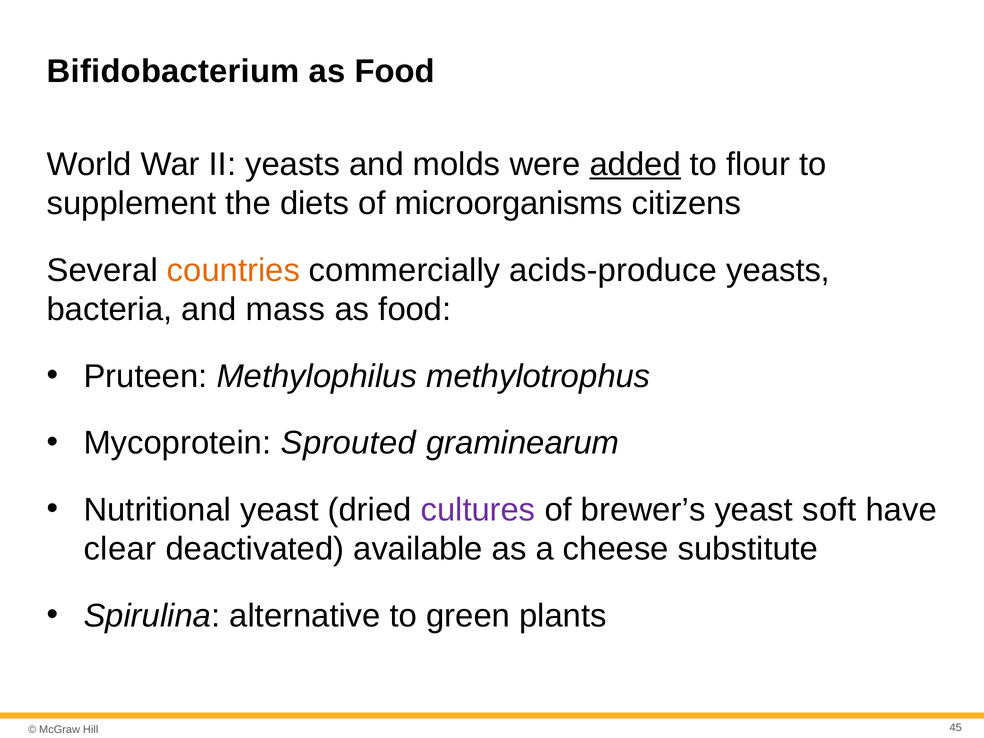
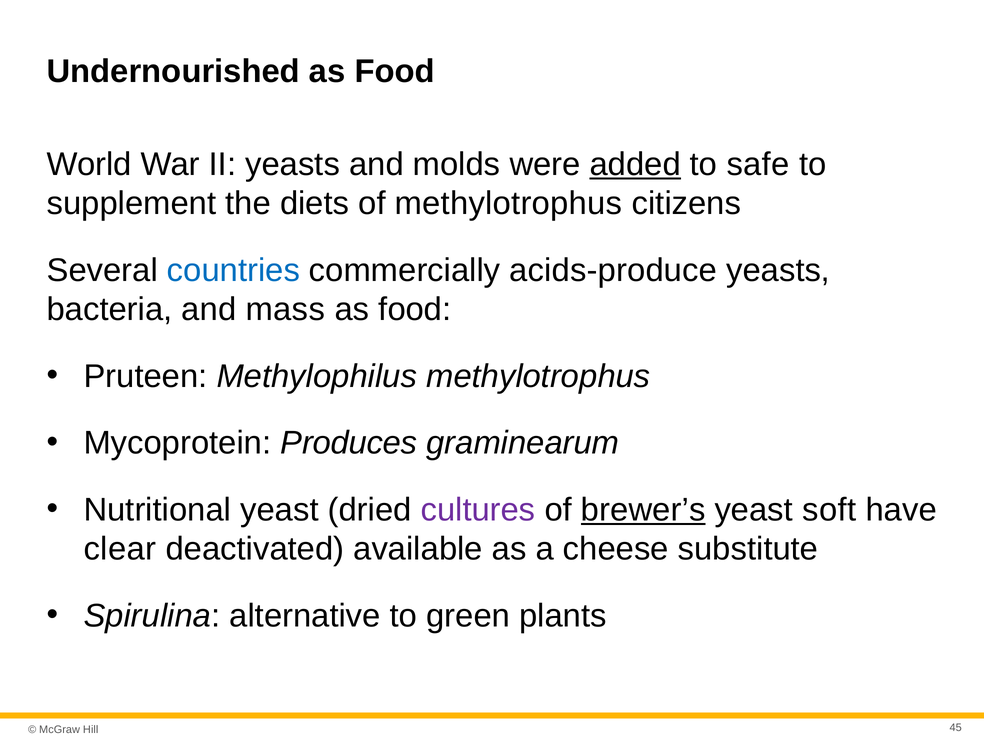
Bifidobacterium: Bifidobacterium -> Undernourished (173, 72)
flour: flour -> safe (758, 164)
of microorganisms: microorganisms -> methylotrophus (509, 204)
countries colour: orange -> blue (233, 270)
Sprouted: Sprouted -> Produces (349, 443)
brewer’s underline: none -> present (643, 510)
